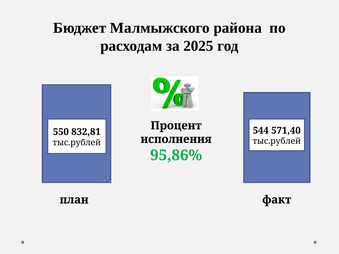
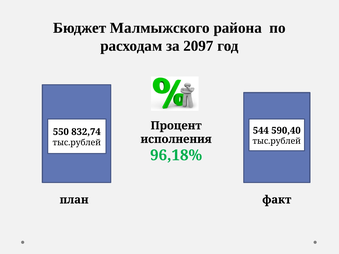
2025: 2025 -> 2097 (198, 46)
571,40: 571,40 -> 590,40 (286, 131)
832,81: 832,81 -> 832,74 (86, 132)
95,86%: 95,86% -> 96,18% (176, 155)
